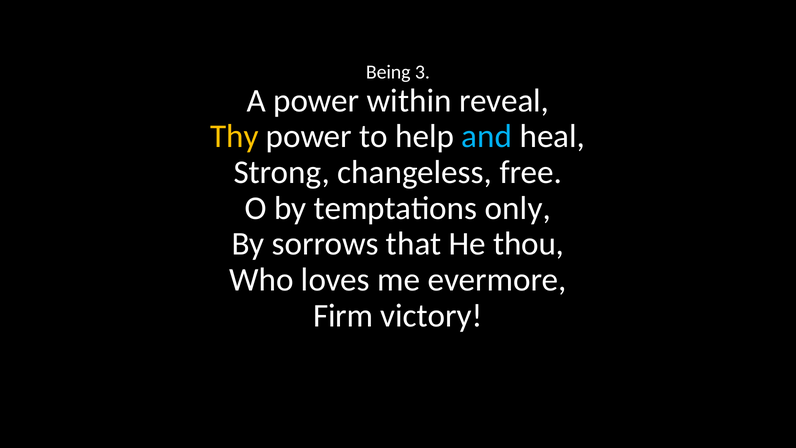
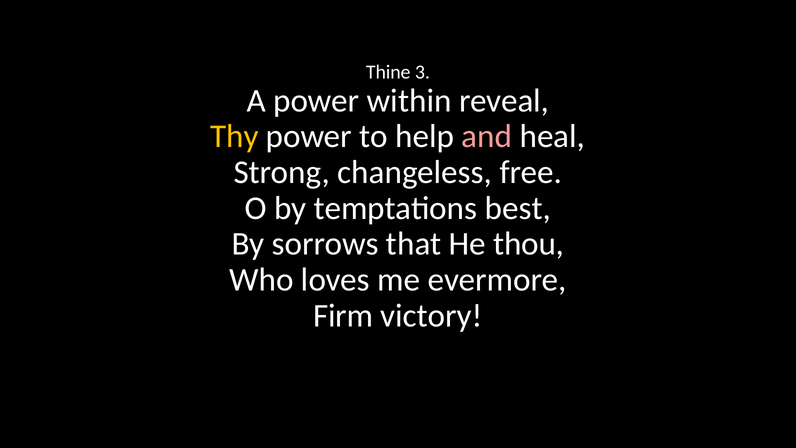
Being: Being -> Thine (388, 72)
and colour: light blue -> pink (487, 136)
only: only -> best (518, 208)
